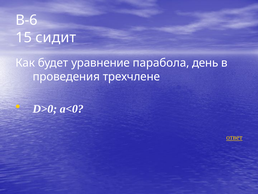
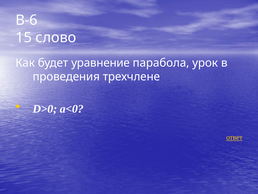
сидит: сидит -> слово (56, 37)
день: день -> урок (205, 63)
